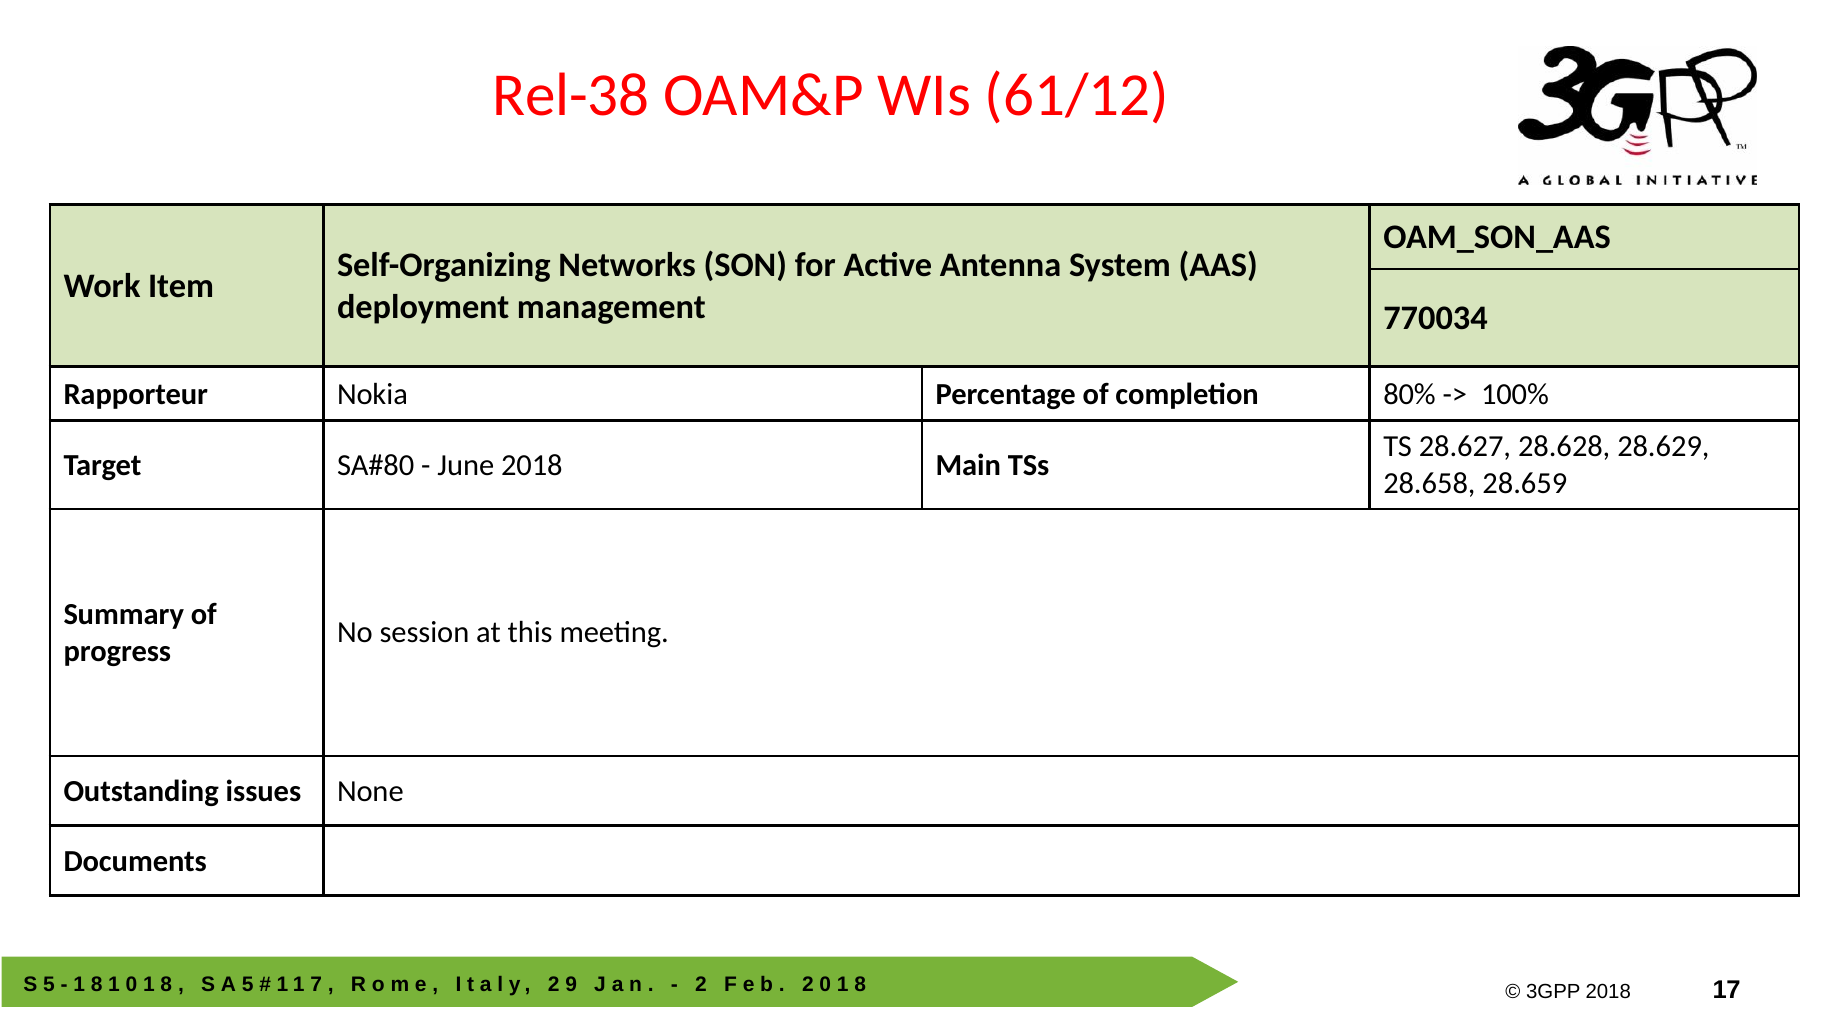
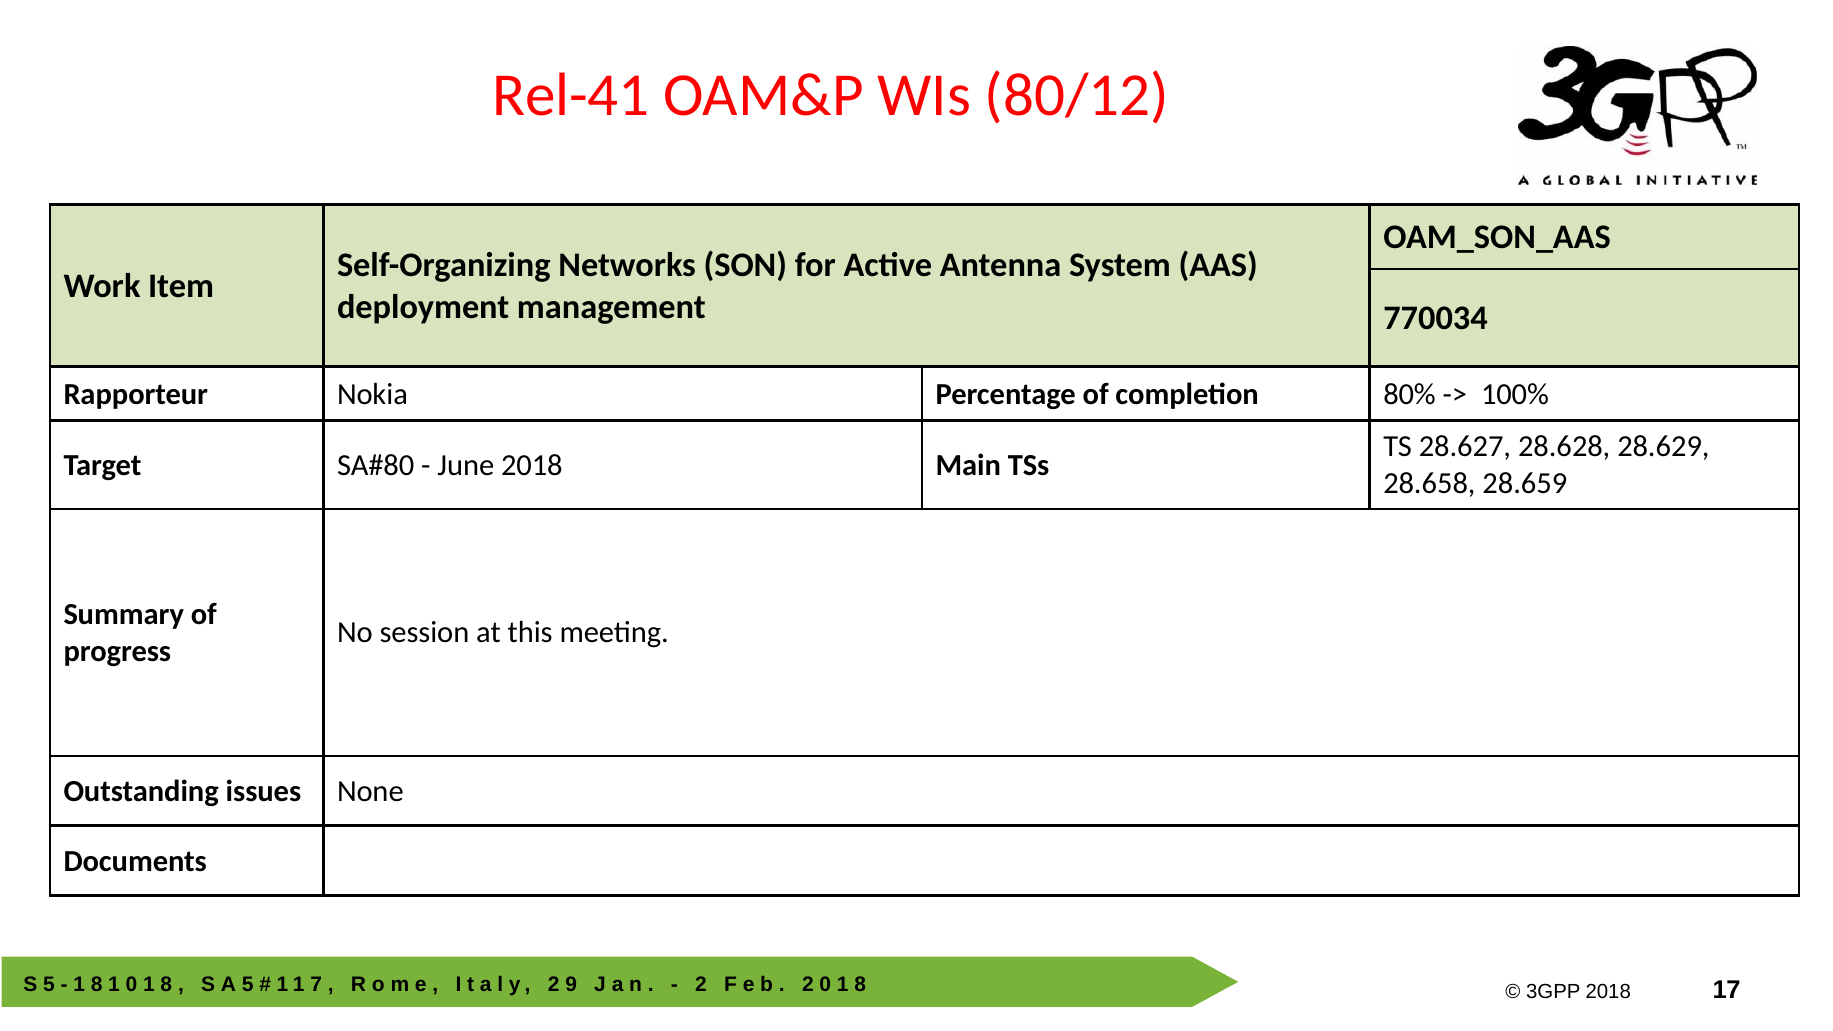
Rel-38: Rel-38 -> Rel-41 (571, 95)
61/12: 61/12 -> 80/12 (1077, 95)
